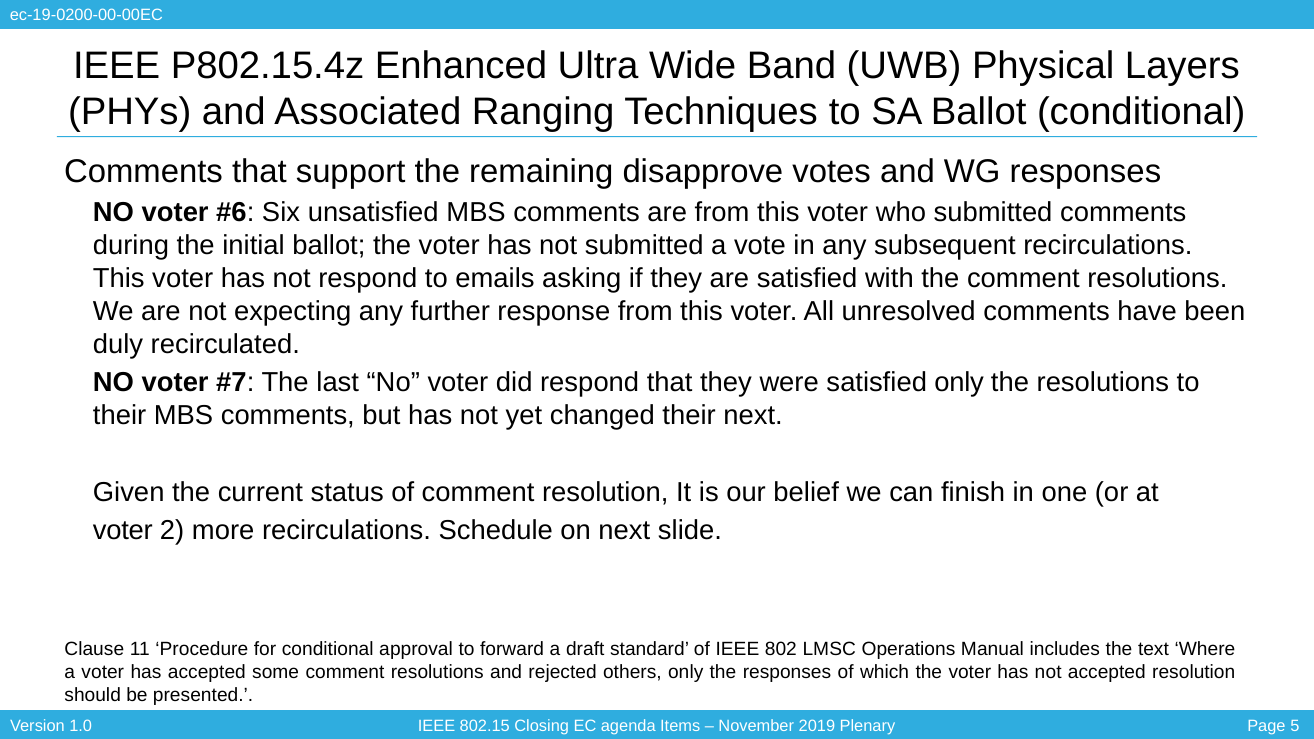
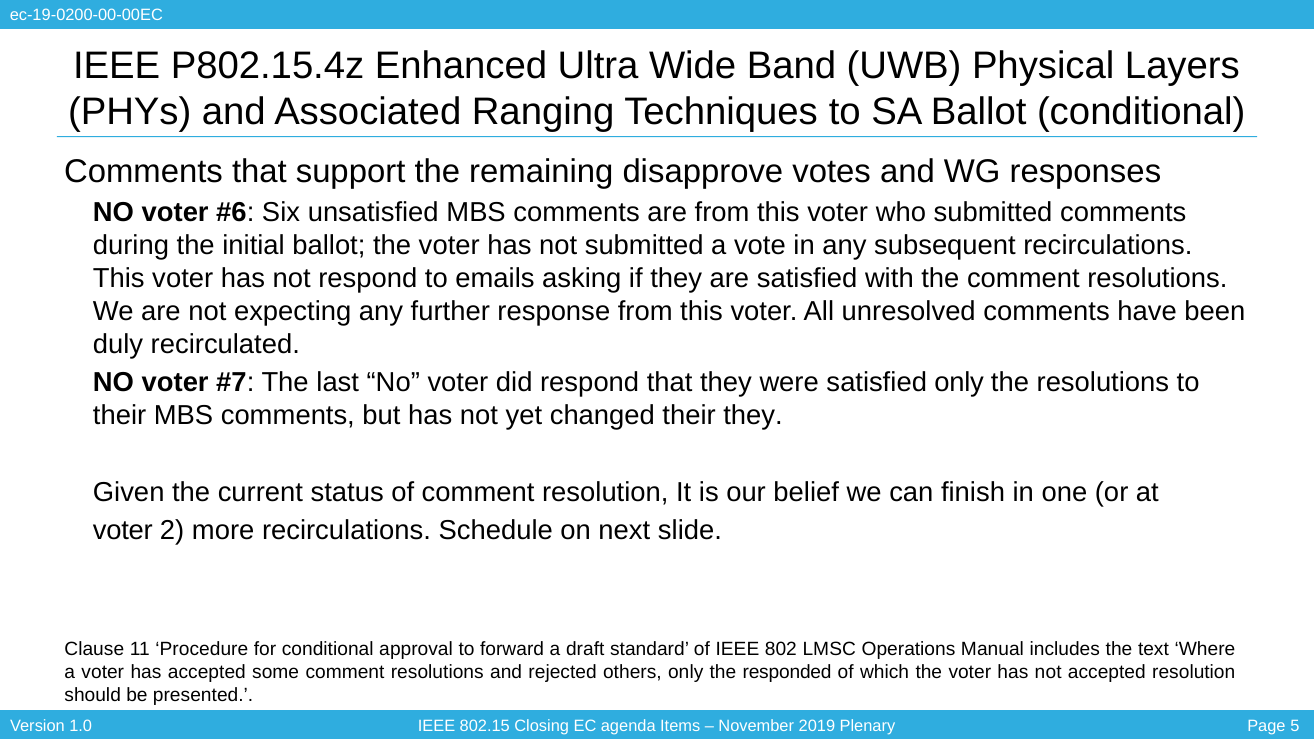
their next: next -> they (753, 416)
the responses: responses -> responded (787, 672)
